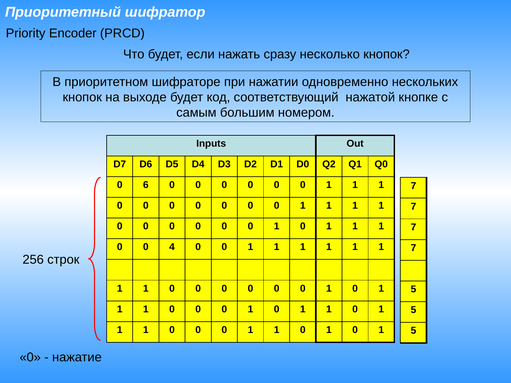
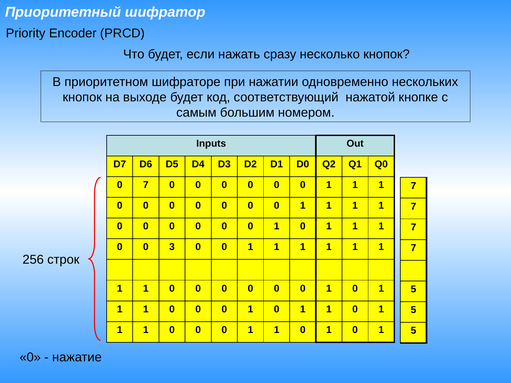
0 6: 6 -> 7 (146, 185)
4: 4 -> 3 (172, 247)
